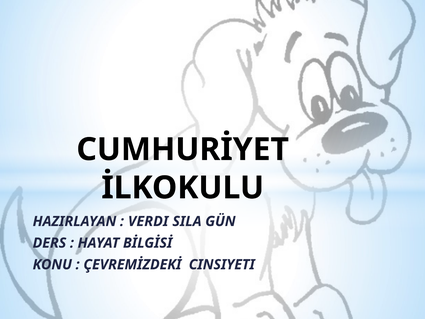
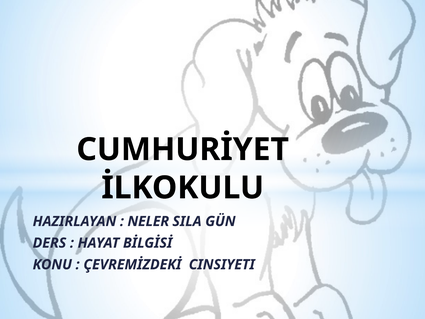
VERDI: VERDI -> NELER (148, 221)
